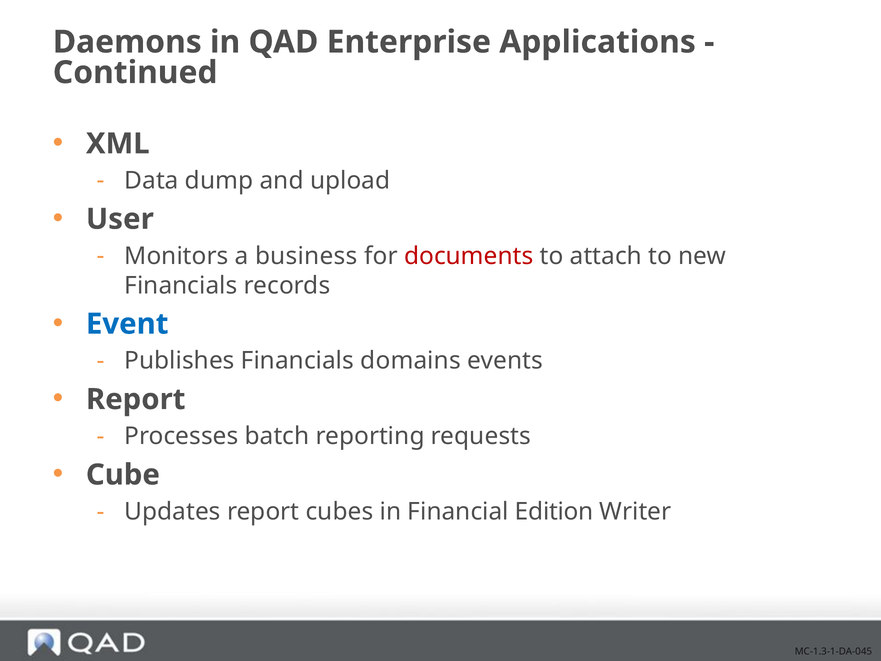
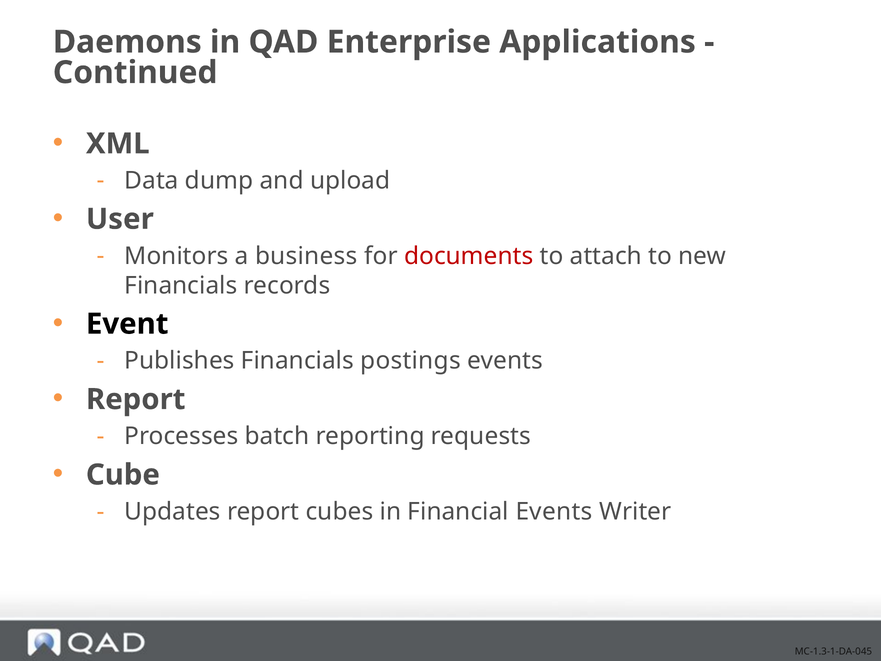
Event colour: blue -> black (127, 324)
domains: domains -> postings (411, 361)
Financial Edition: Edition -> Events (554, 512)
